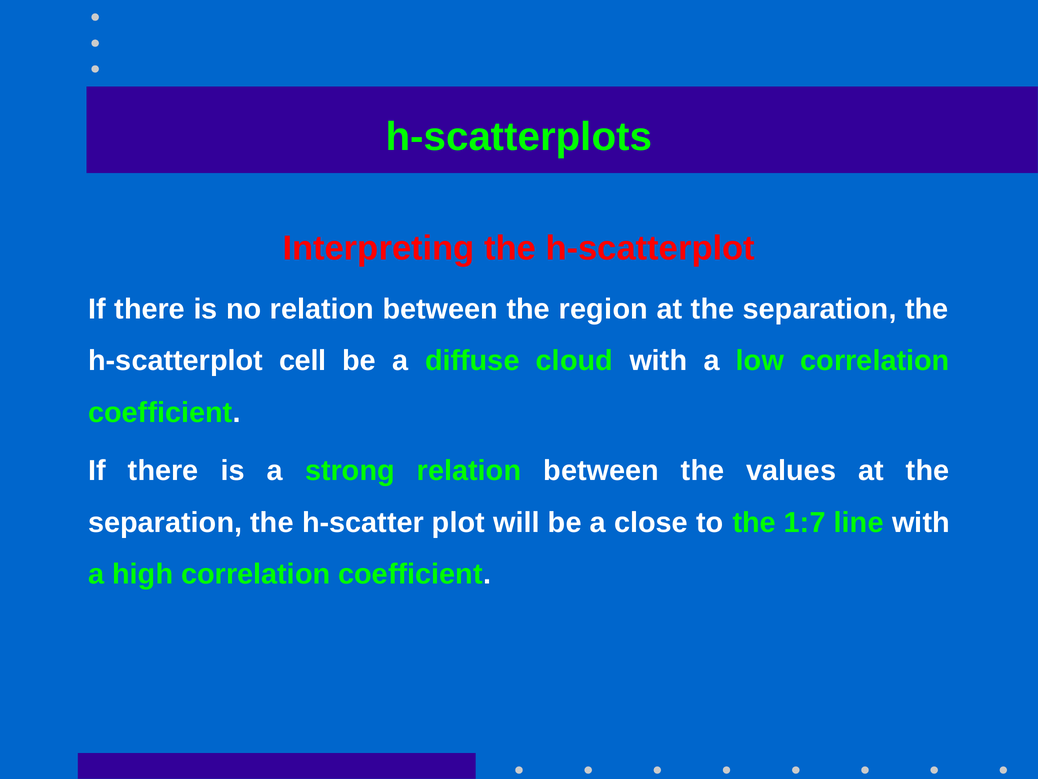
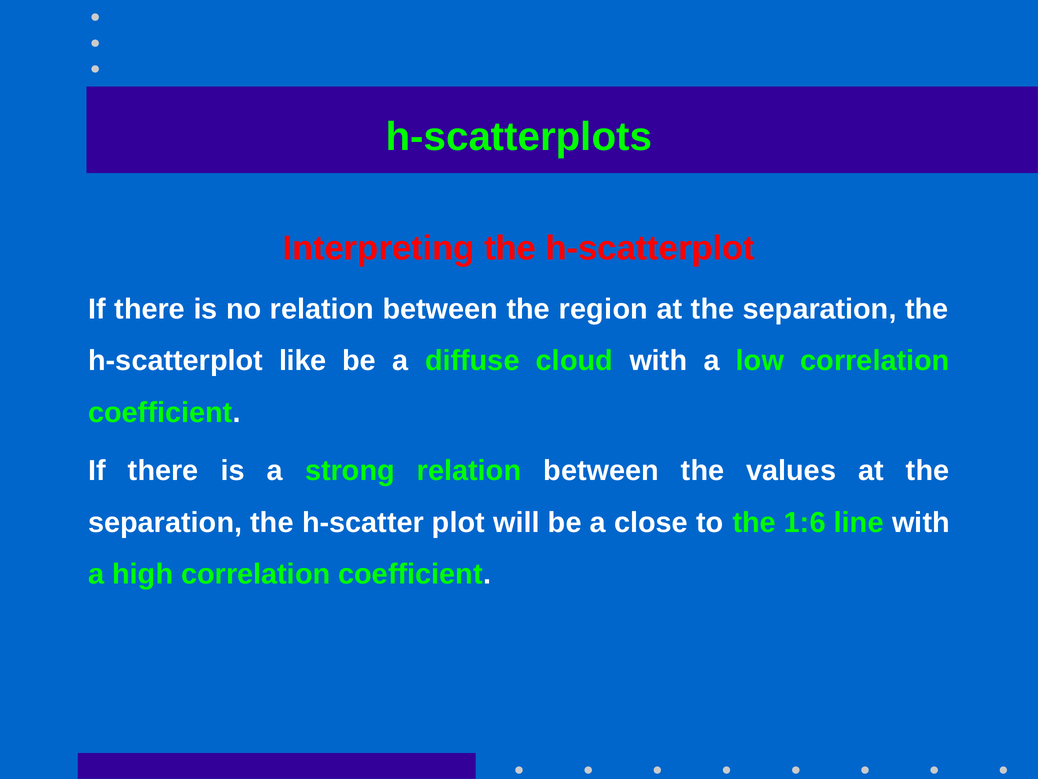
cell: cell -> like (303, 361)
1:7: 1:7 -> 1:6 (805, 522)
